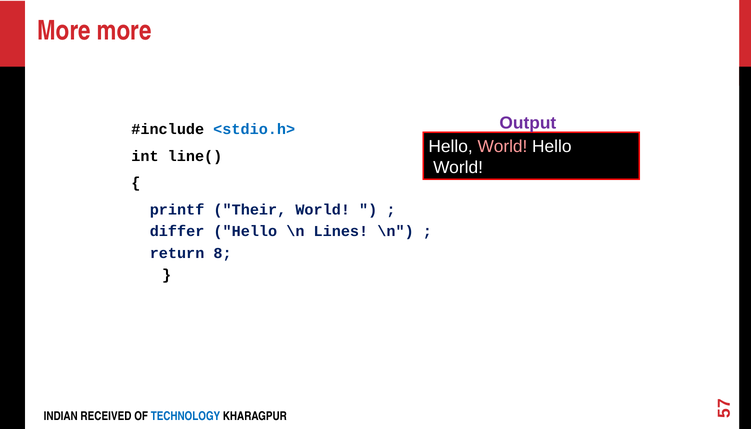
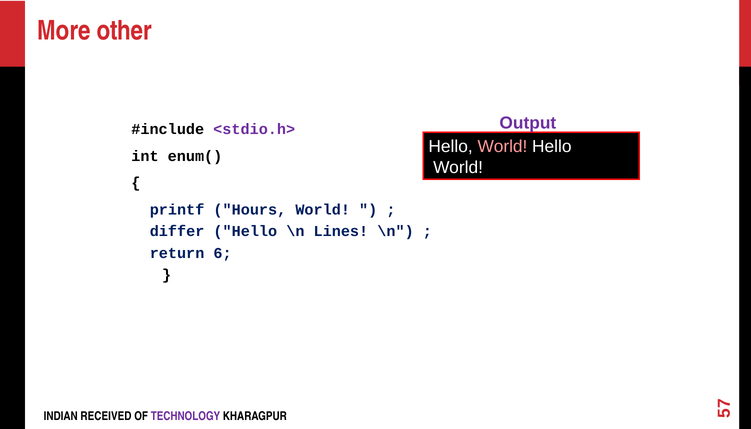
More more: more -> other (124, 31)
<stdio.h> colour: blue -> purple (254, 129)
line(: line( -> enum( (195, 156)
Their: Their -> Hours (250, 210)
8: 8 -> 6 (223, 253)
TECHNOLOGY colour: blue -> purple (185, 416)
